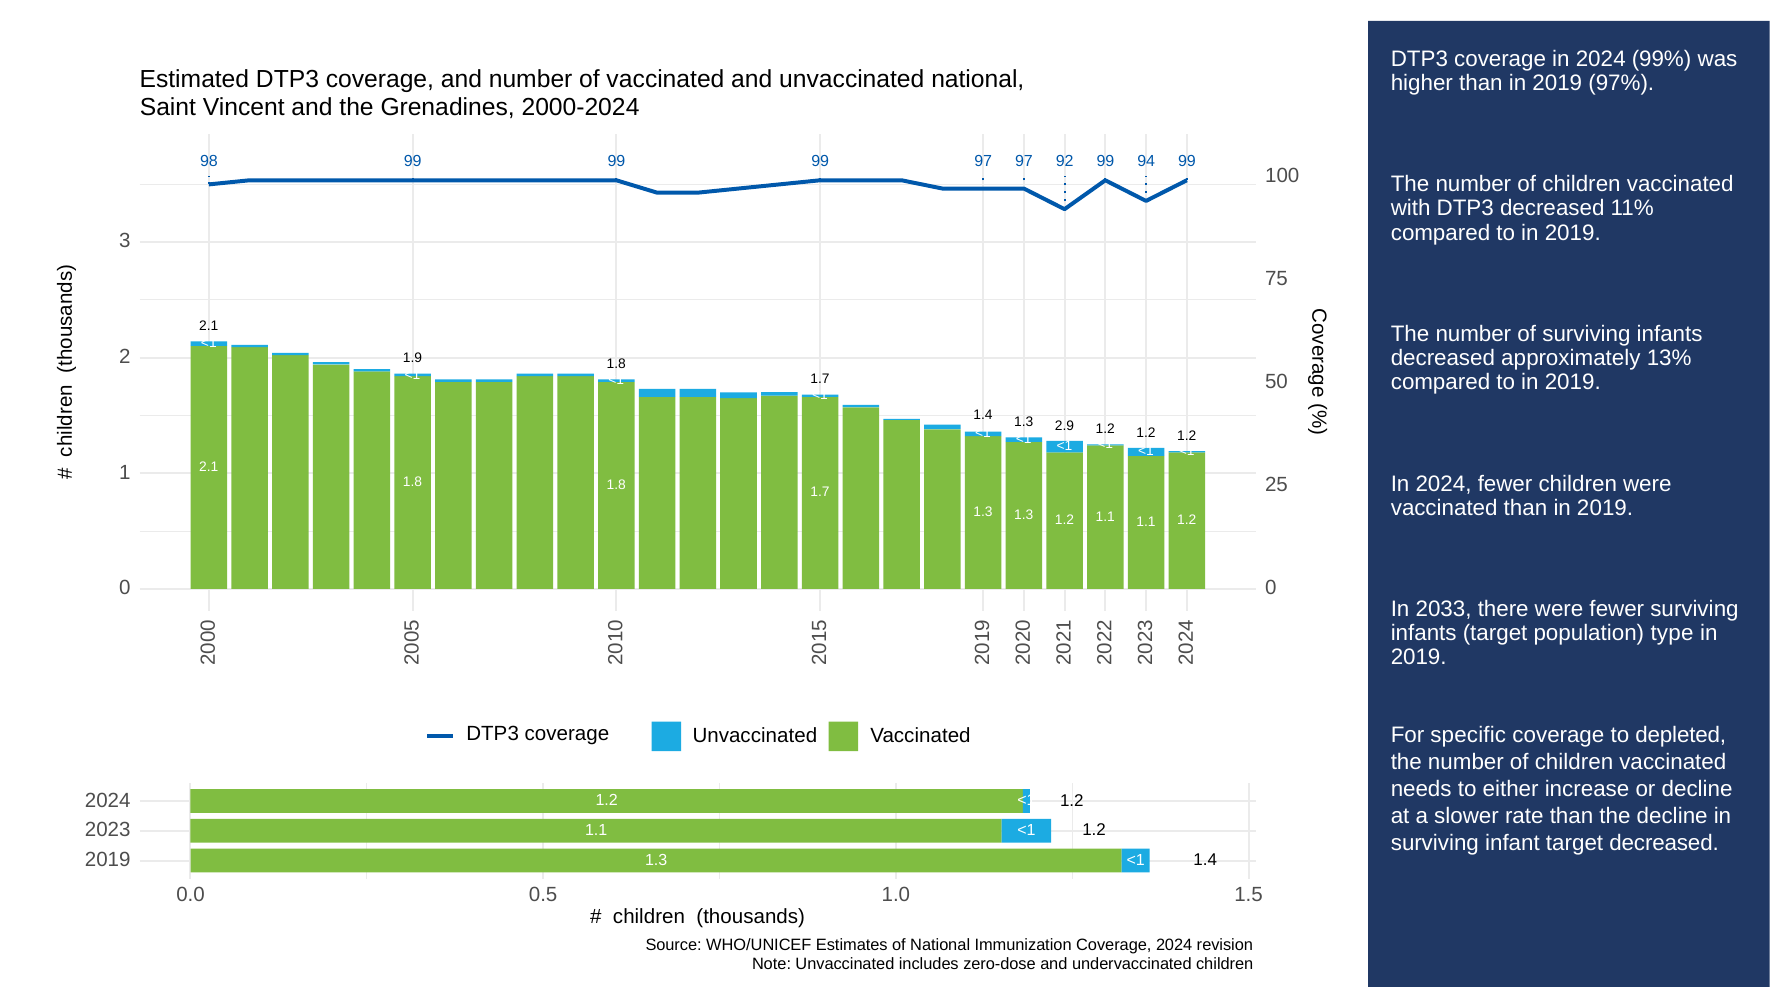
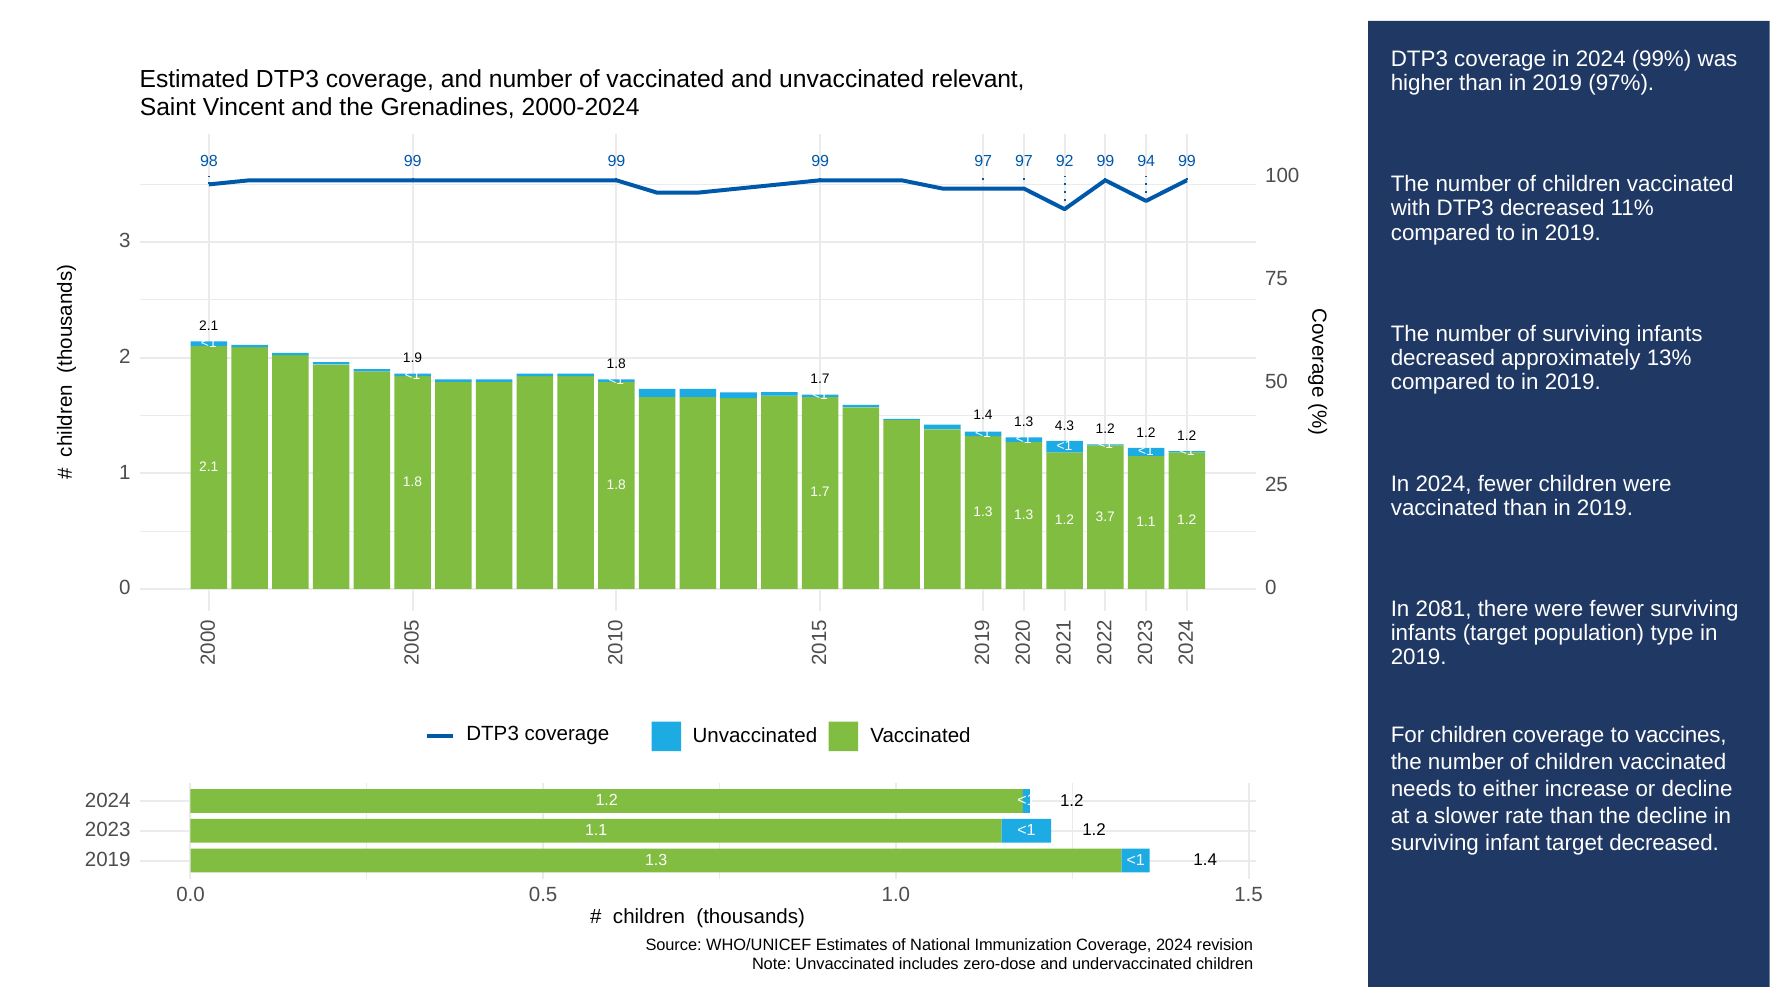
unvaccinated national: national -> relevant (978, 80)
2.9: 2.9 -> 4.3 (1065, 426)
1.1: 1.1 -> 3.7 (1105, 517)
2033: 2033 -> 2081 (1444, 609)
For specific: specific -> children (1468, 735)
depleted: depleted -> vaccines (1681, 735)
